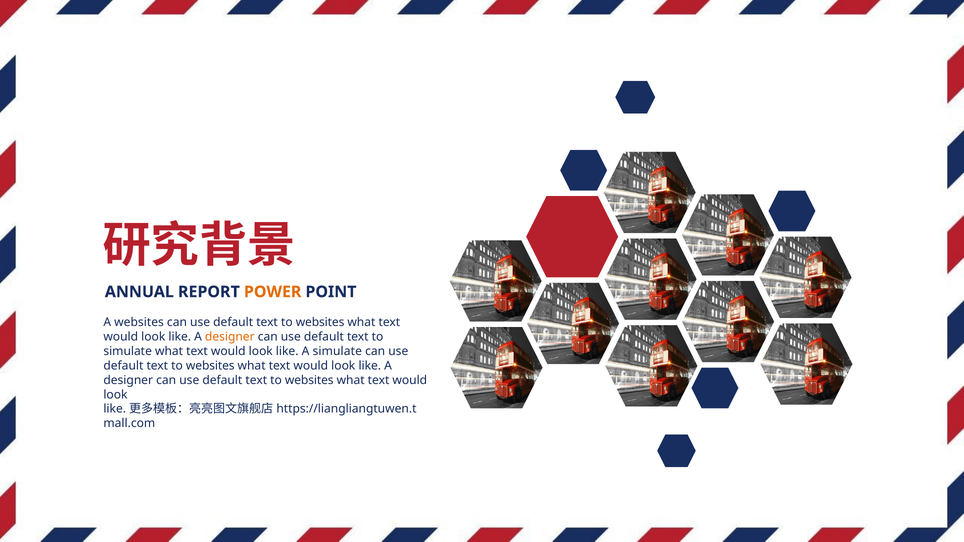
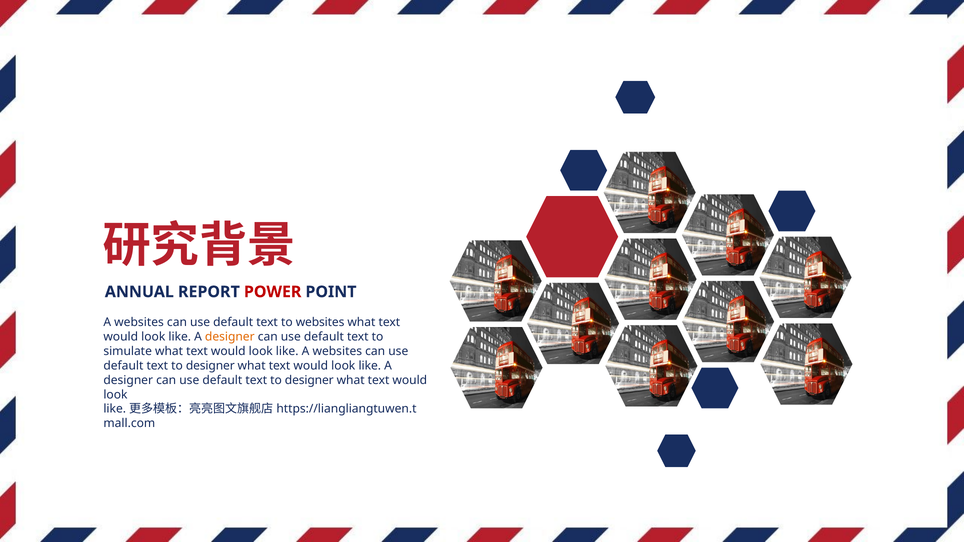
POWER colour: orange -> red (273, 292)
like A simulate: simulate -> websites (337, 351)
websites: websites -> designer (210, 366)
websites: websites -> designer (309, 380)
